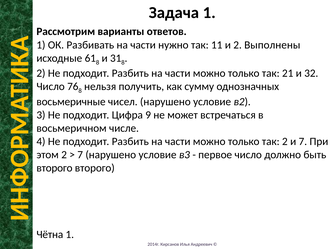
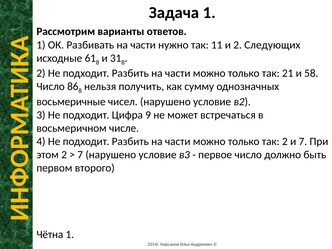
Выполнены: Выполнены -> Следующих (272, 45)
32: 32 -> 58 (311, 73)
76: 76 -> 86 (73, 87)
второго: второго -> первом (54, 168)
